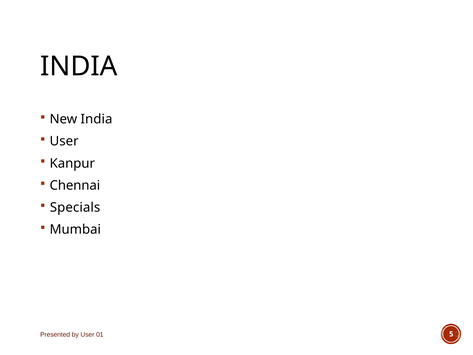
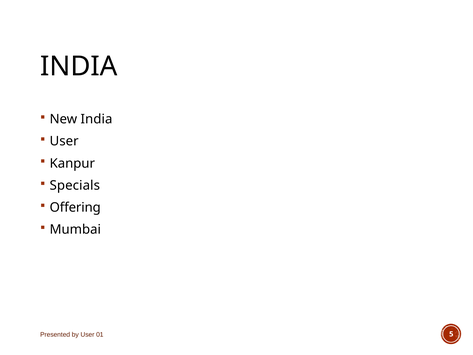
Chennai: Chennai -> Specials (75, 185)
Specials: Specials -> Offering (75, 207)
